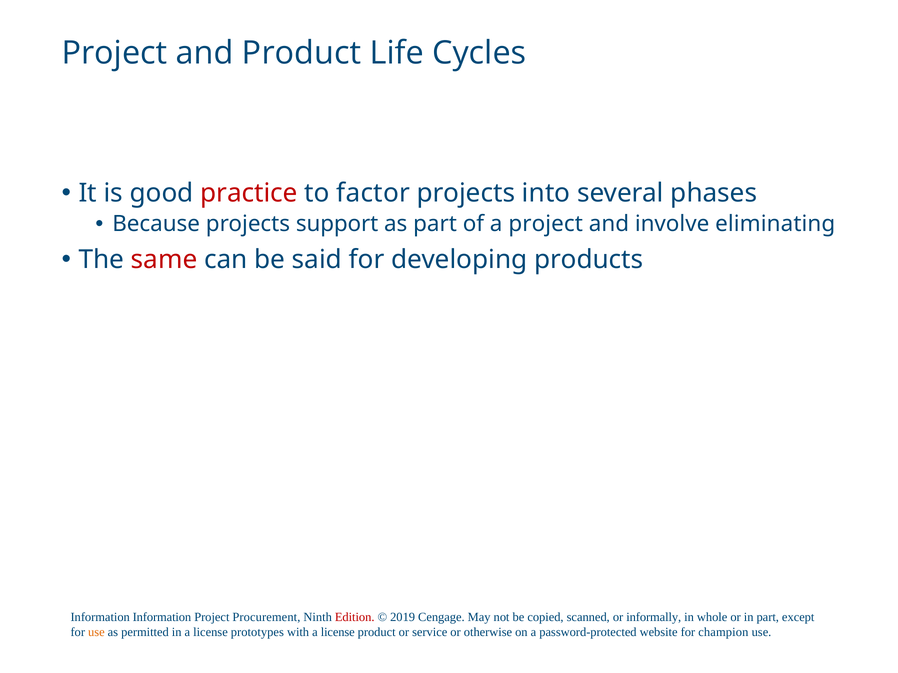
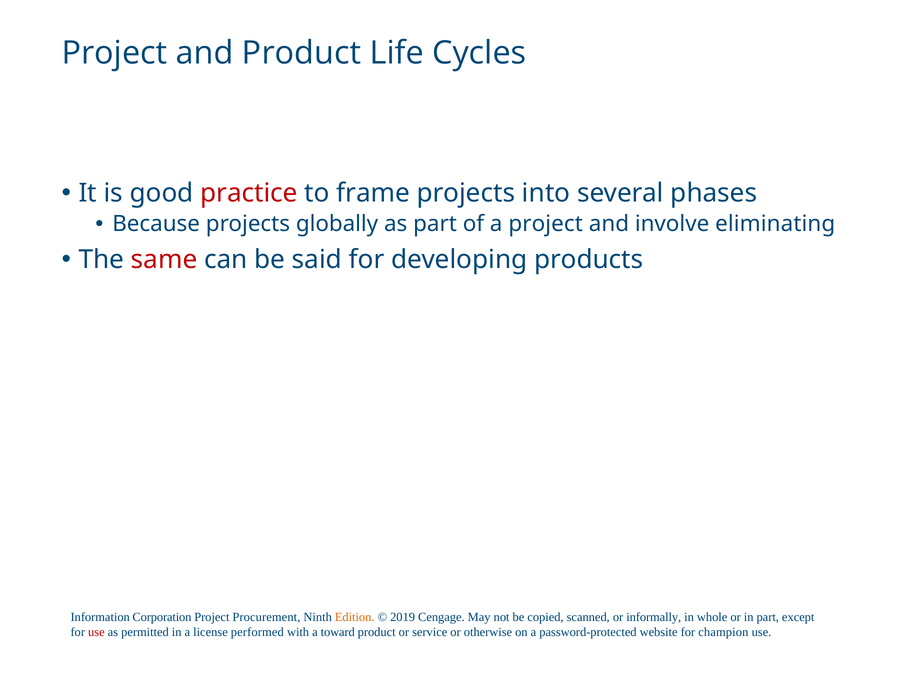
factor: factor -> frame (373, 193)
support: support -> globally (337, 224)
Information Information: Information -> Corporation (162, 617)
Edition colour: red -> orange (355, 617)
use colour: orange -> red (96, 632)
prototypes: prototypes -> performed (257, 632)
with a license: license -> toward (338, 632)
